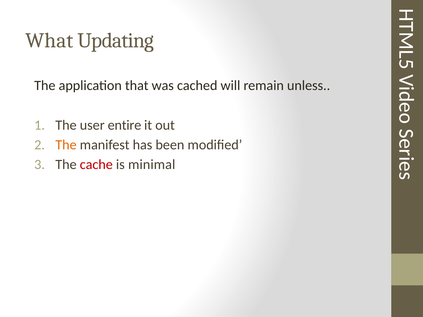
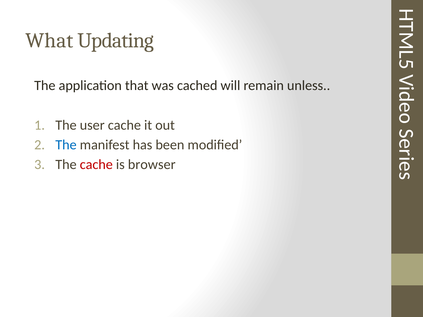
user entire: entire -> cache (124, 125)
The colour: orange -> blue (66, 145)
minimal: minimal -> browser (152, 165)
